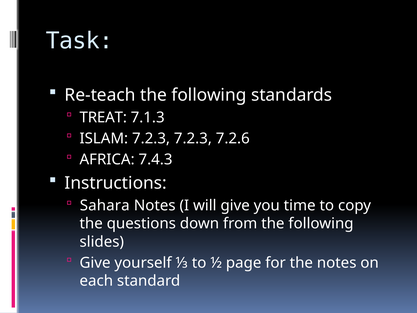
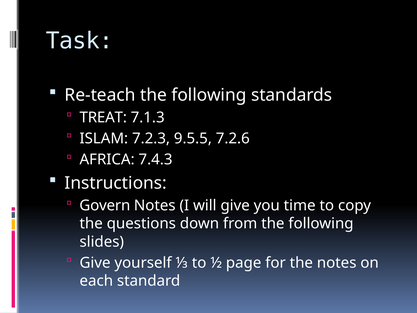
7.2.3 7.2.3: 7.2.3 -> 9.5.5 (193, 138)
Sahara: Sahara -> Govern (105, 205)
